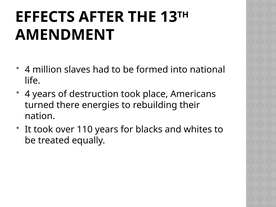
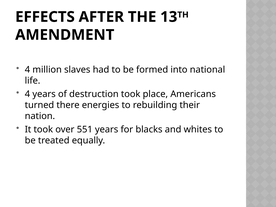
110: 110 -> 551 (85, 129)
